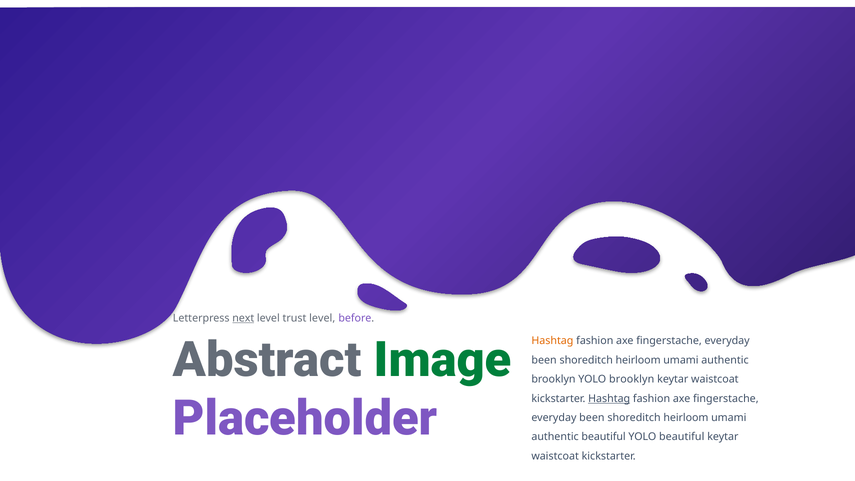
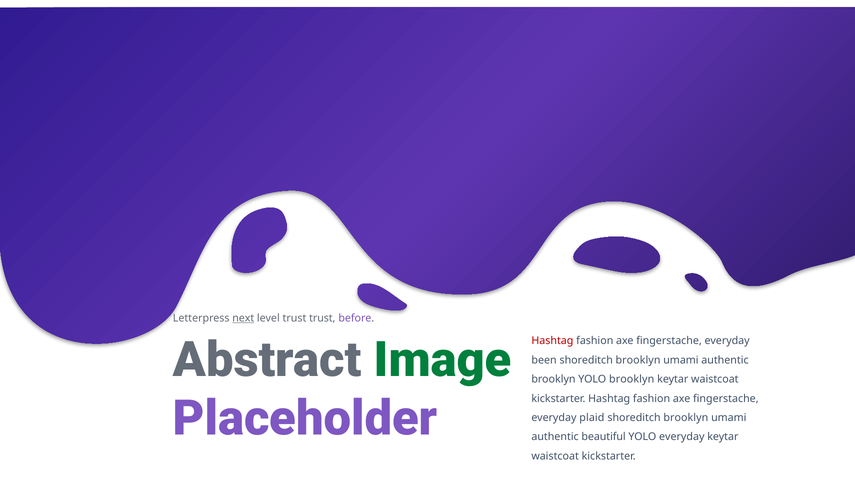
trust level: level -> trust (322, 318)
Hashtag colour: orange -> red (552, 341)
heirloom: heirloom -> brooklyn (638, 360)
Hashtag underline: present -> none (609, 398)
been: been -> plaid (592, 418)
heirloom: heirloom -> brooklyn (686, 418)
YOLO beautiful: beautiful -> everyday (682, 437)
